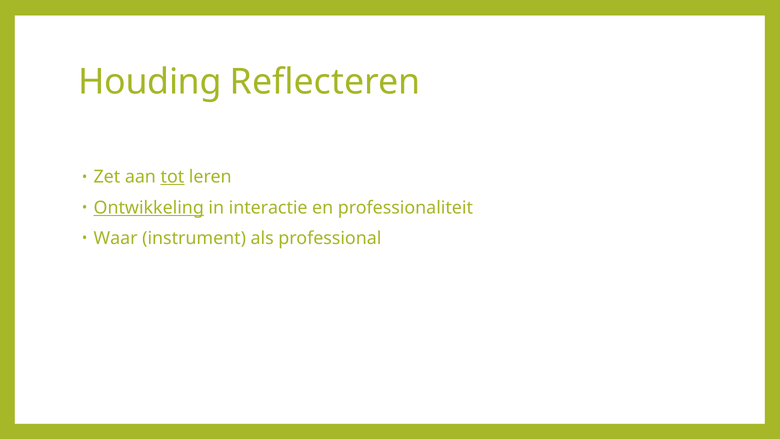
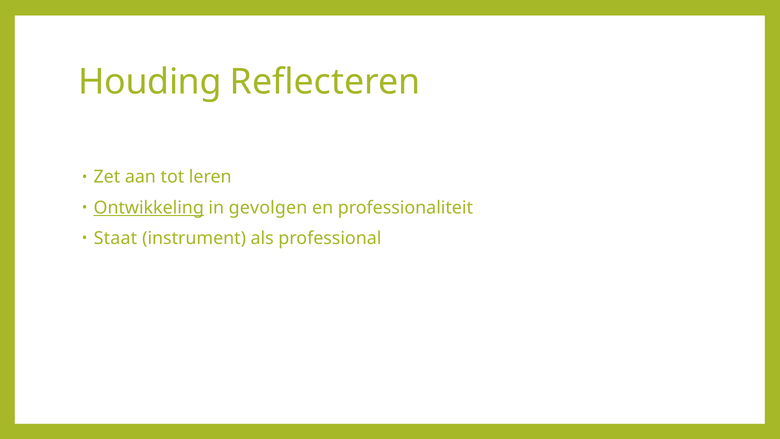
tot underline: present -> none (172, 177)
interactie: interactie -> gevolgen (268, 208)
Waar: Waar -> Staat (115, 238)
